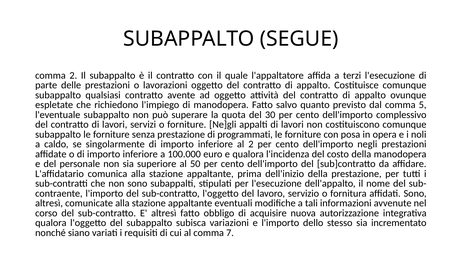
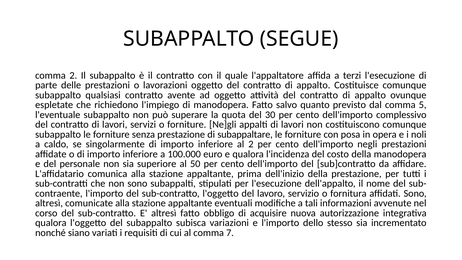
programmati: programmati -> subappaltare (245, 134)
